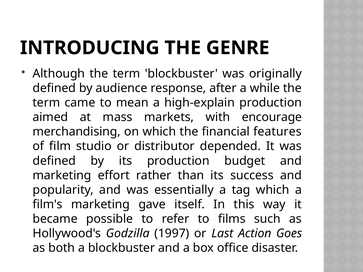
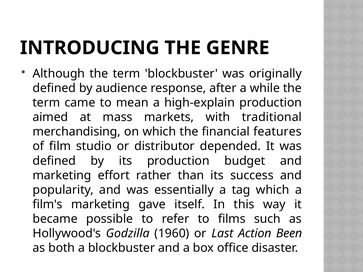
encourage: encourage -> traditional (272, 117)
1997: 1997 -> 1960 (172, 234)
Goes: Goes -> Been (289, 234)
